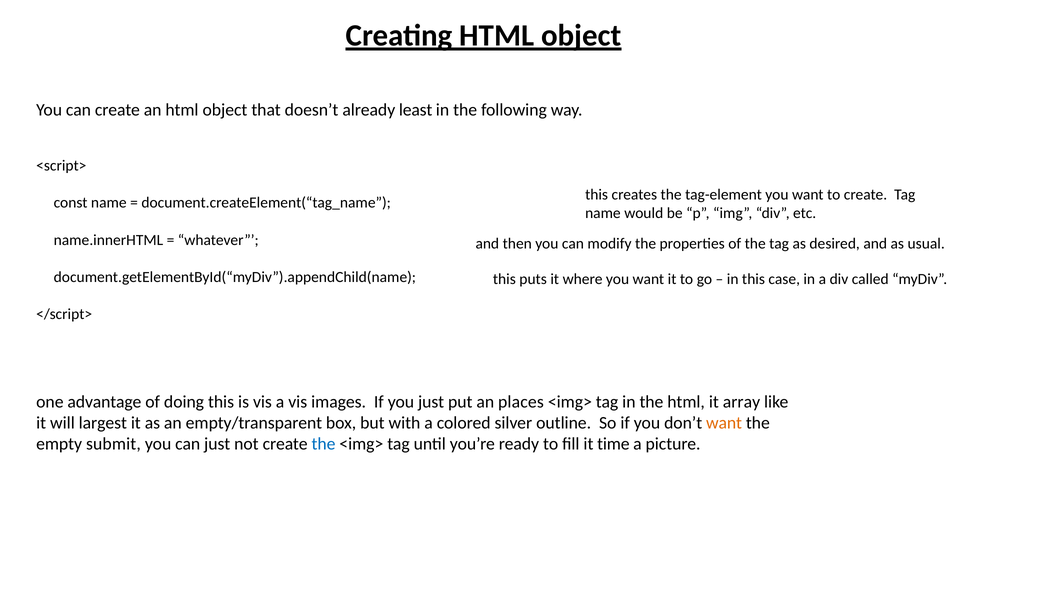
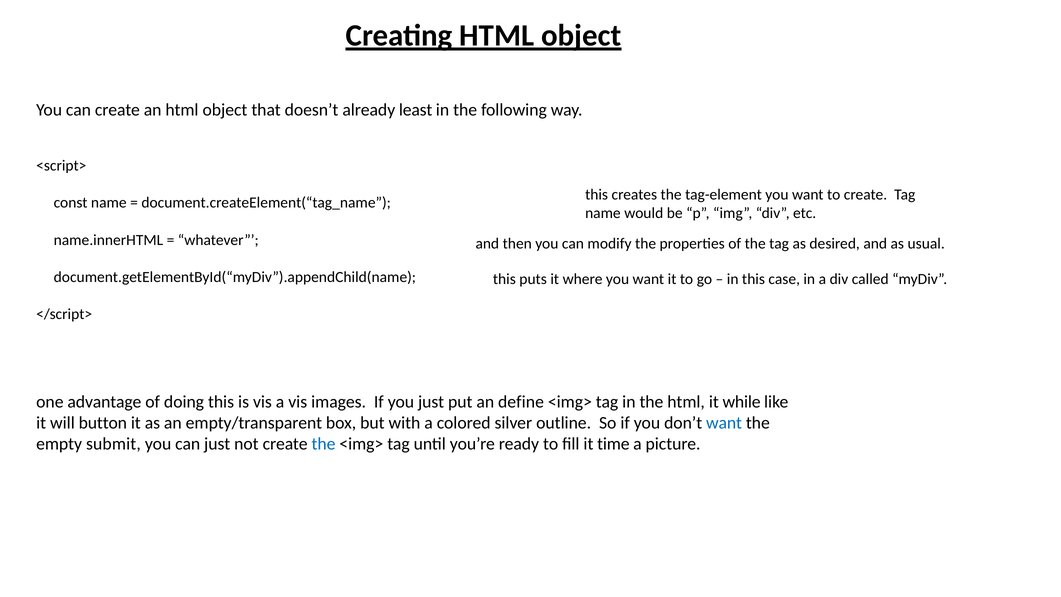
places: places -> define (521, 402)
array: array -> while (742, 402)
largest: largest -> button (103, 423)
want colour: orange -> blue (724, 423)
